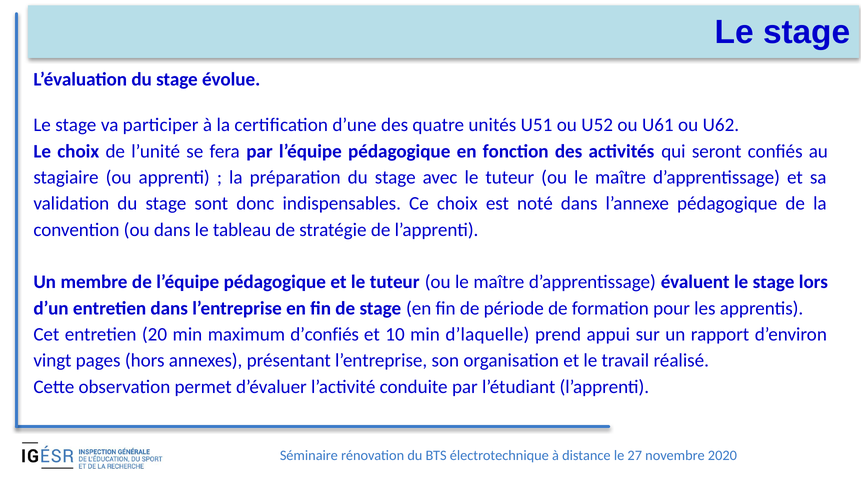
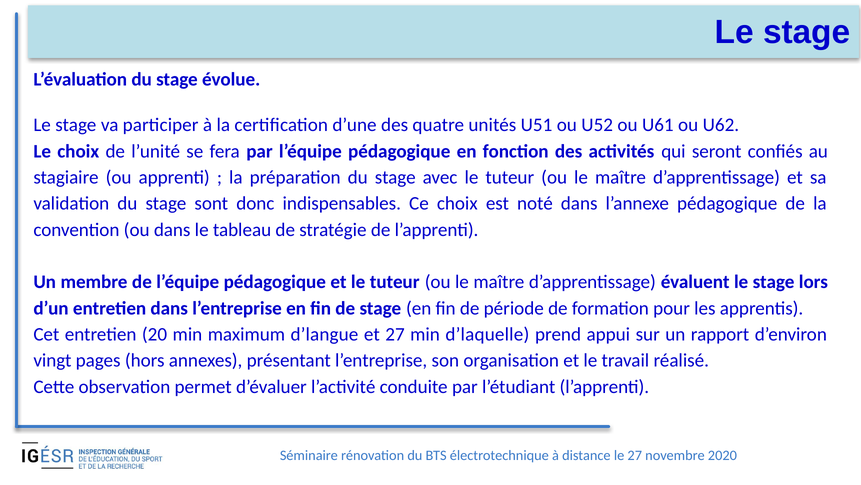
d’confiés: d’confiés -> d’langue (324, 334)
et 10: 10 -> 27 (395, 334)
